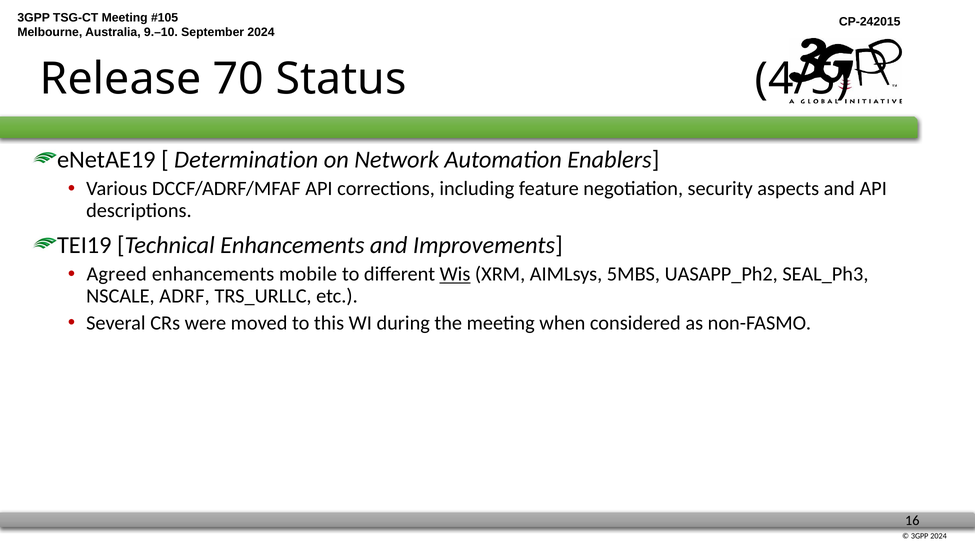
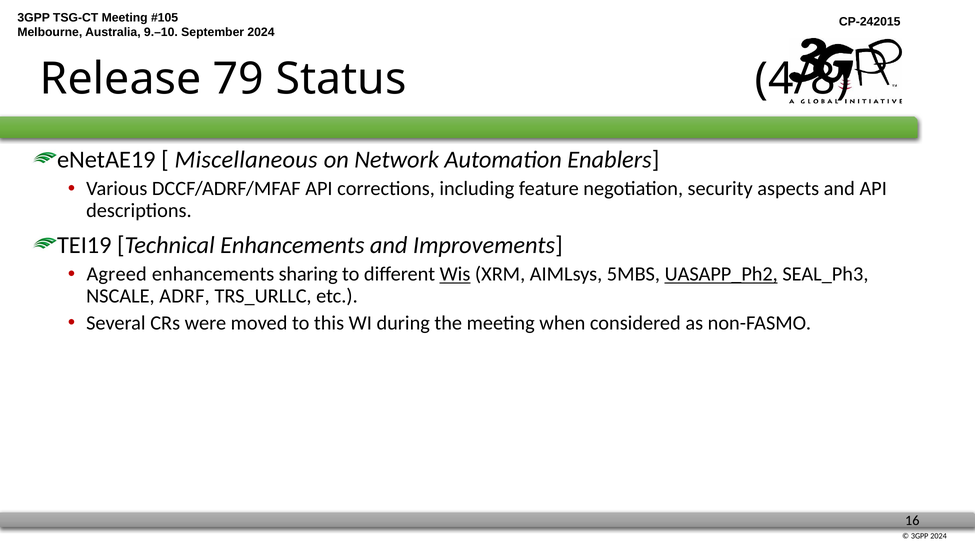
70: 70 -> 79 (238, 79)
4/5: 4/5 -> 4/8 (802, 79)
Determination: Determination -> Miscellaneous (246, 160)
mobile: mobile -> sharing (308, 274)
UASAPP_Ph2 underline: none -> present (721, 274)
